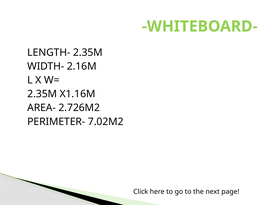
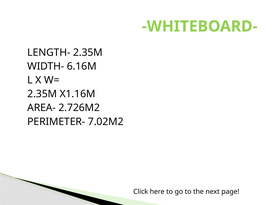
2.16M: 2.16M -> 6.16M (82, 66)
